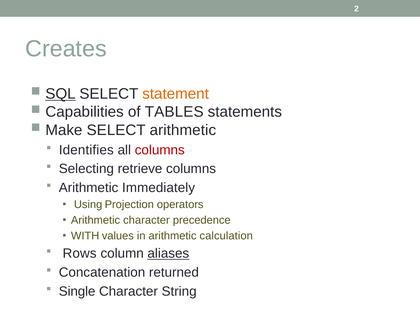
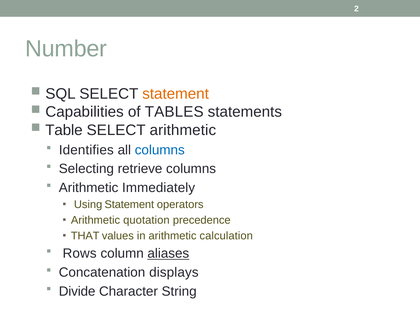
Creates: Creates -> Number (66, 49)
SQL underline: present -> none (61, 94)
Make: Make -> Table (64, 130)
columns colour: red -> blue (160, 150)
Using Projection: Projection -> Statement (129, 205)
Arithmetic character: character -> quotation (146, 220)
WITH: WITH -> THAT (85, 236)
returned: returned -> displays (174, 272)
Single: Single -> Divide (77, 291)
